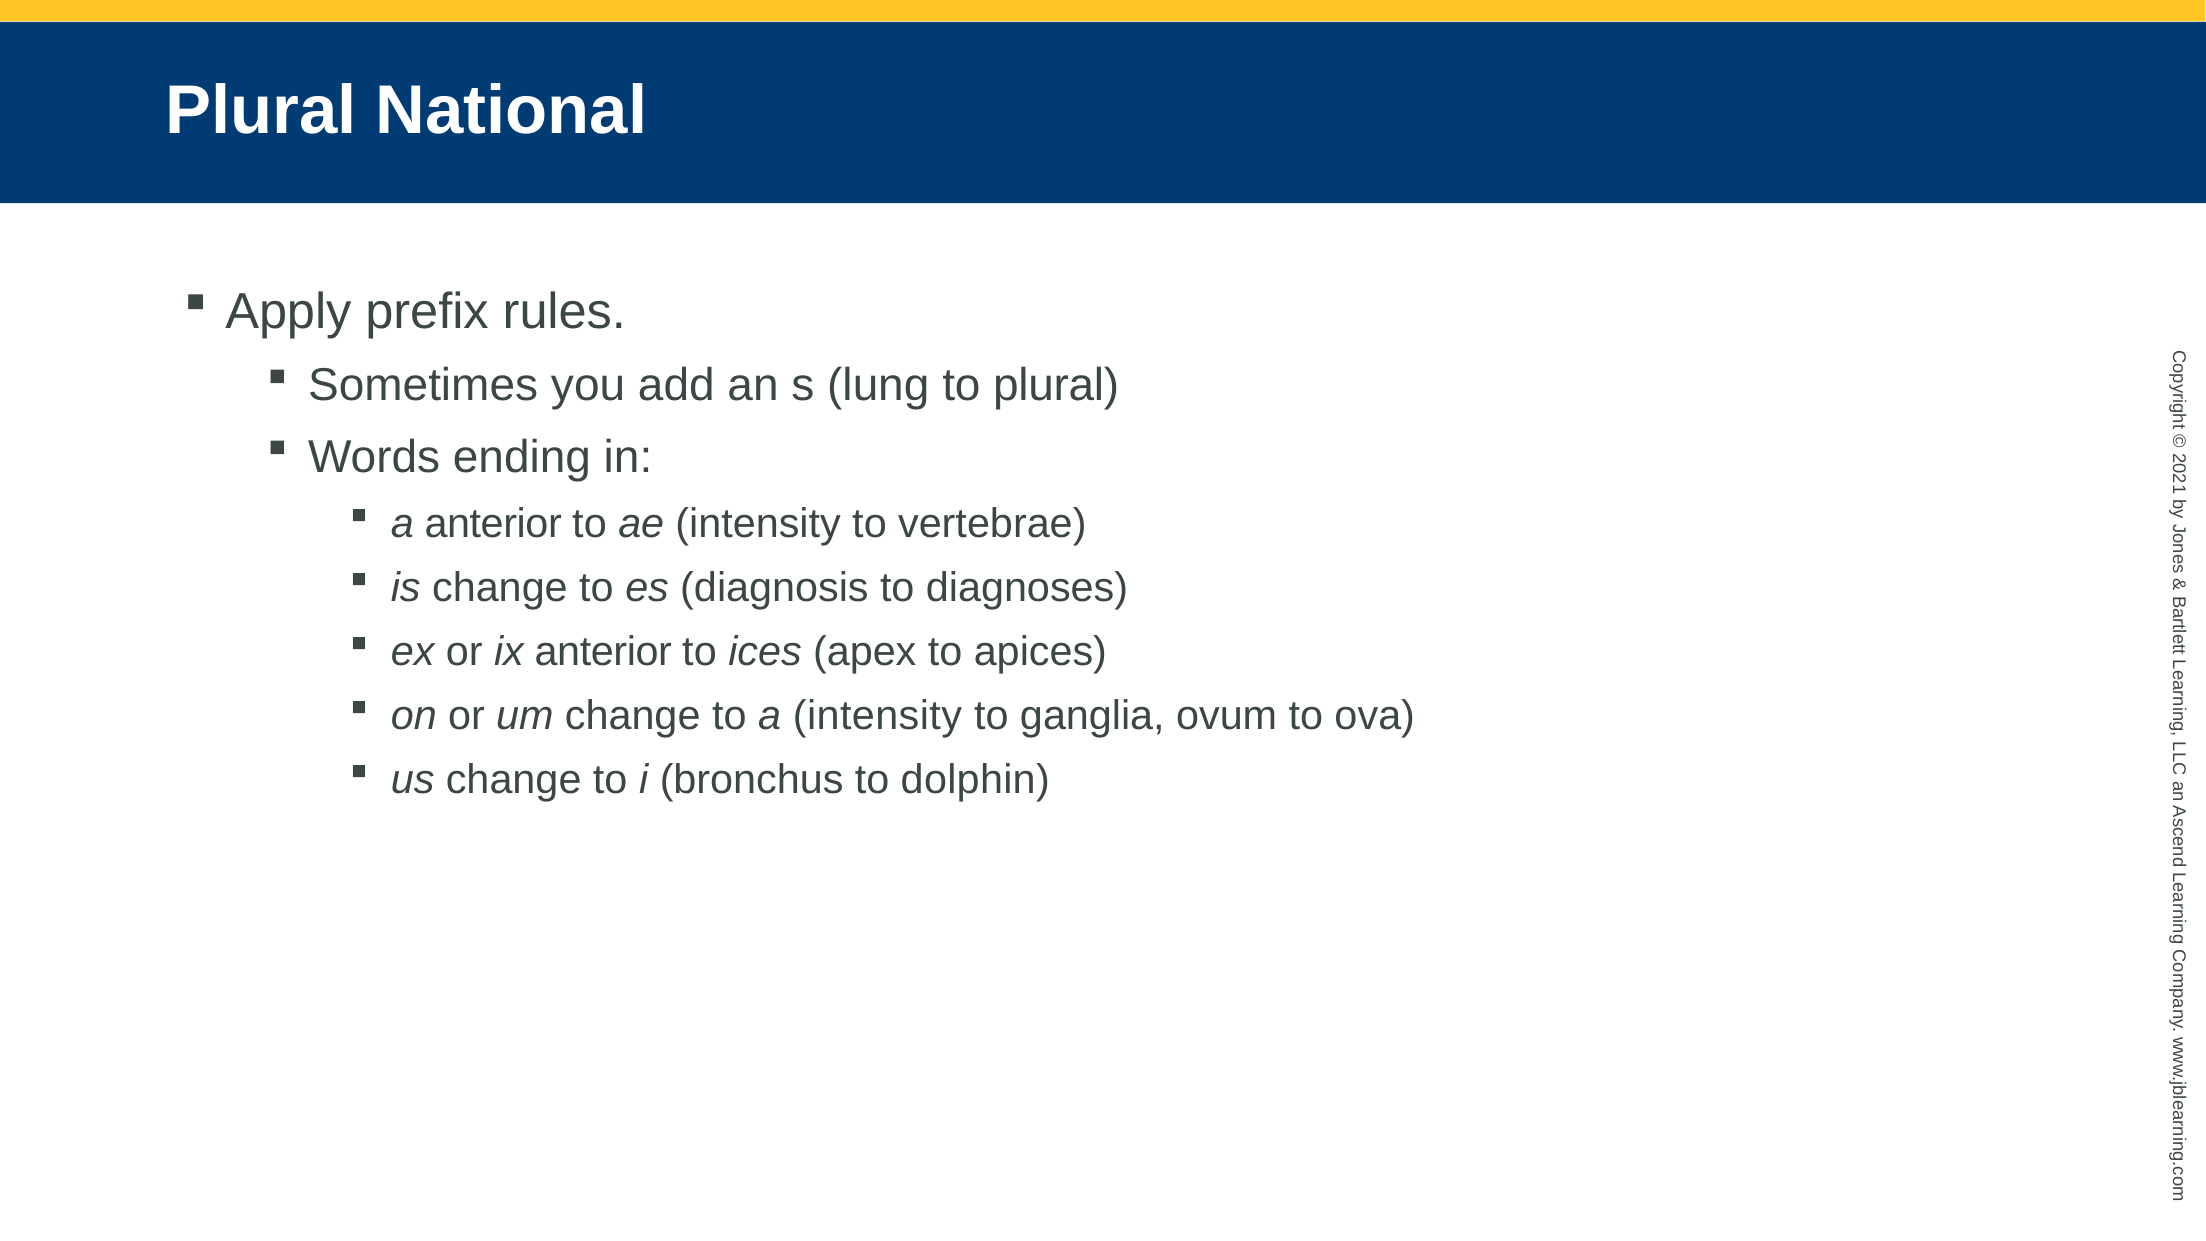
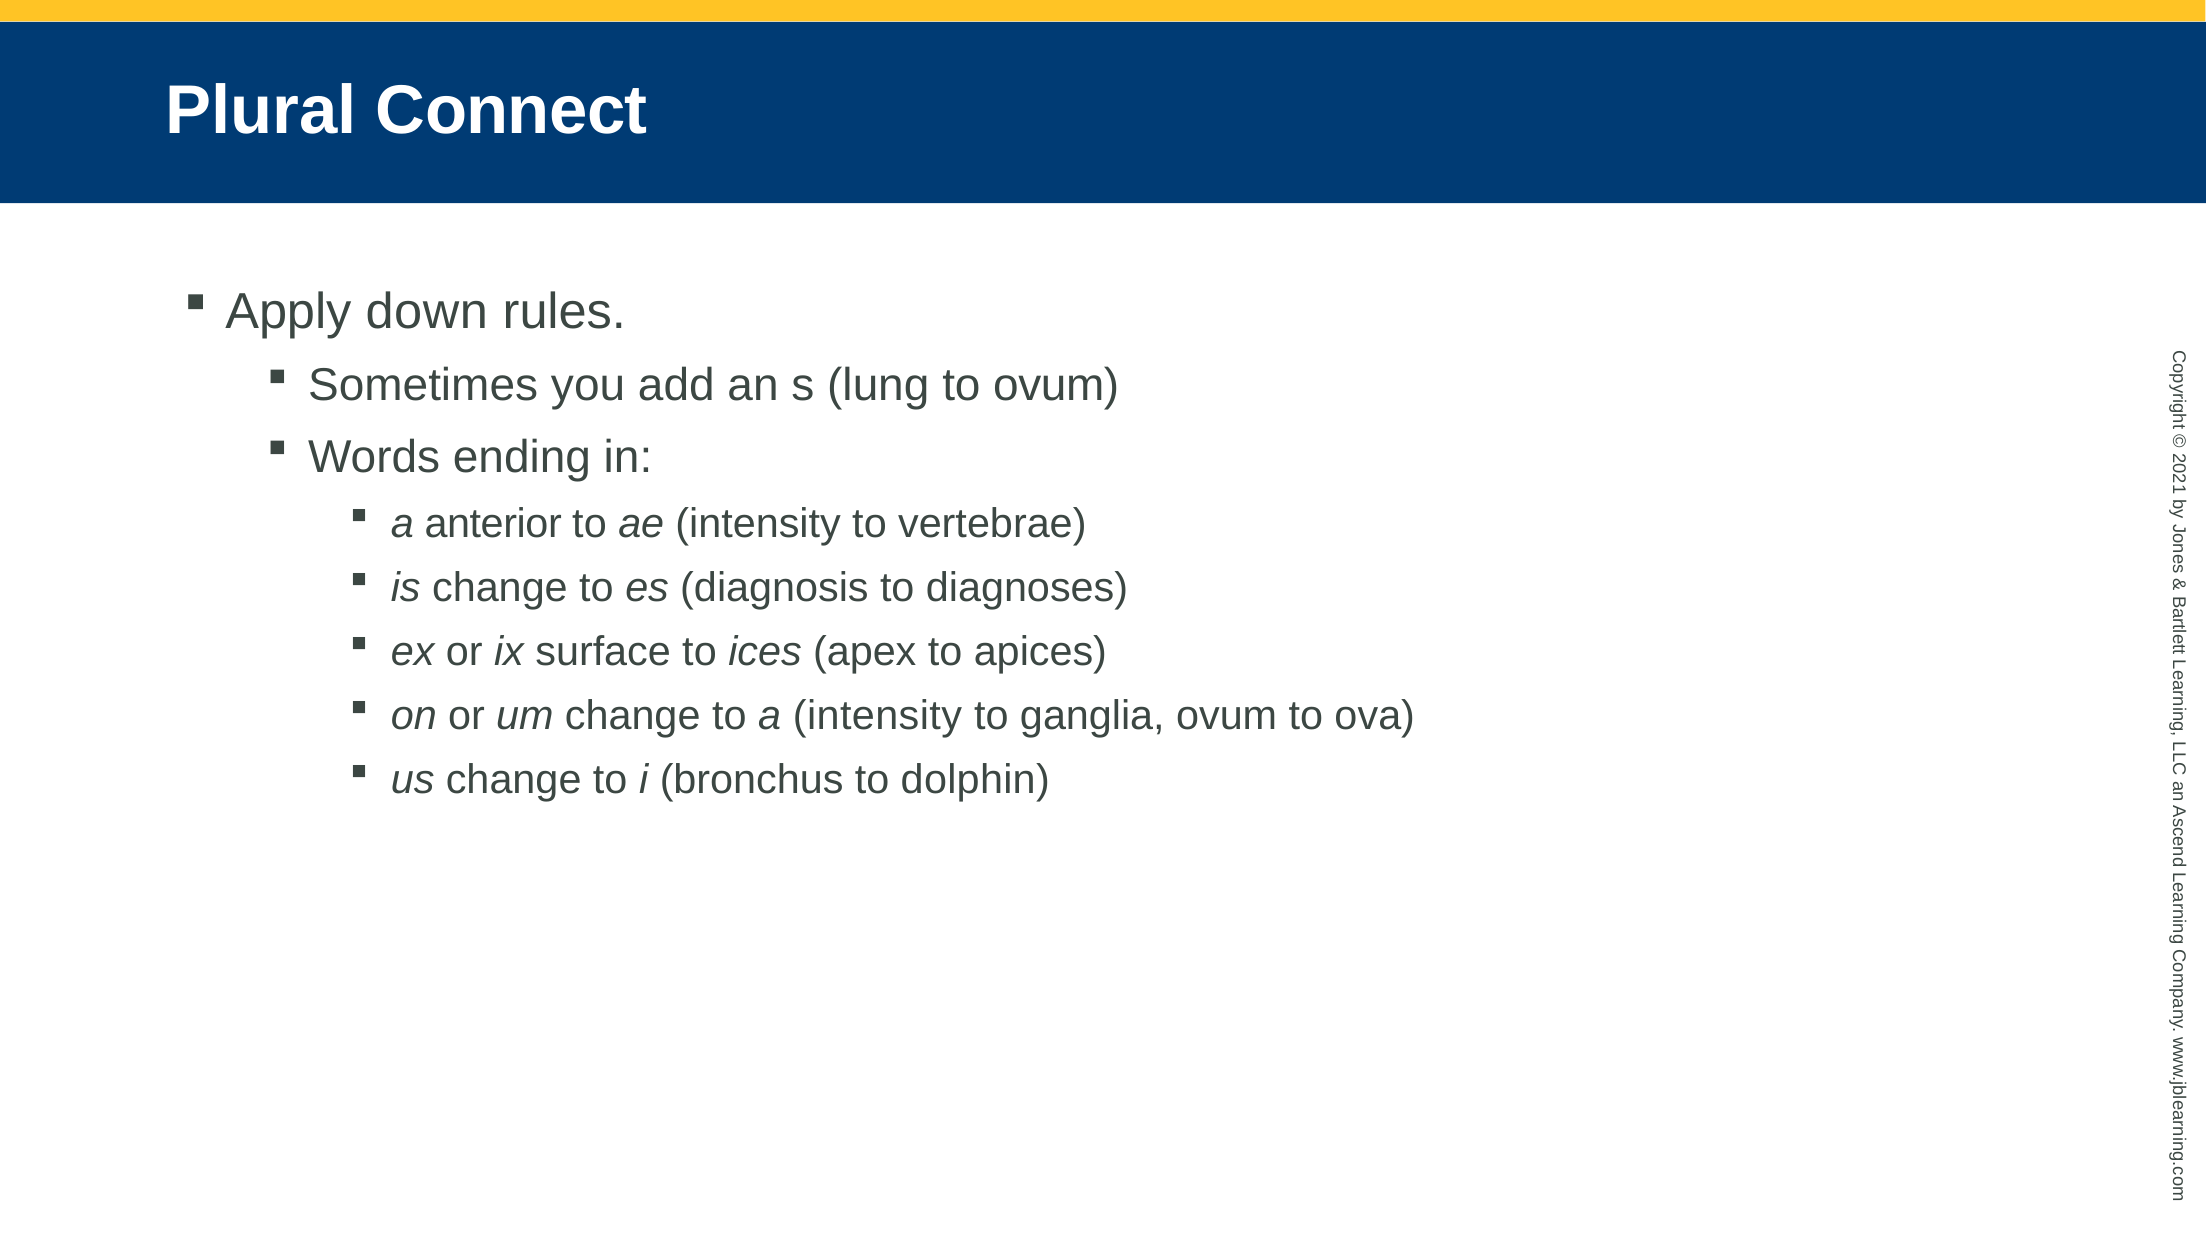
National: National -> Connect (512, 111)
prefix: prefix -> down (427, 312)
to plural: plural -> ovum (1056, 386)
ix anterior: anterior -> surface (603, 652)
